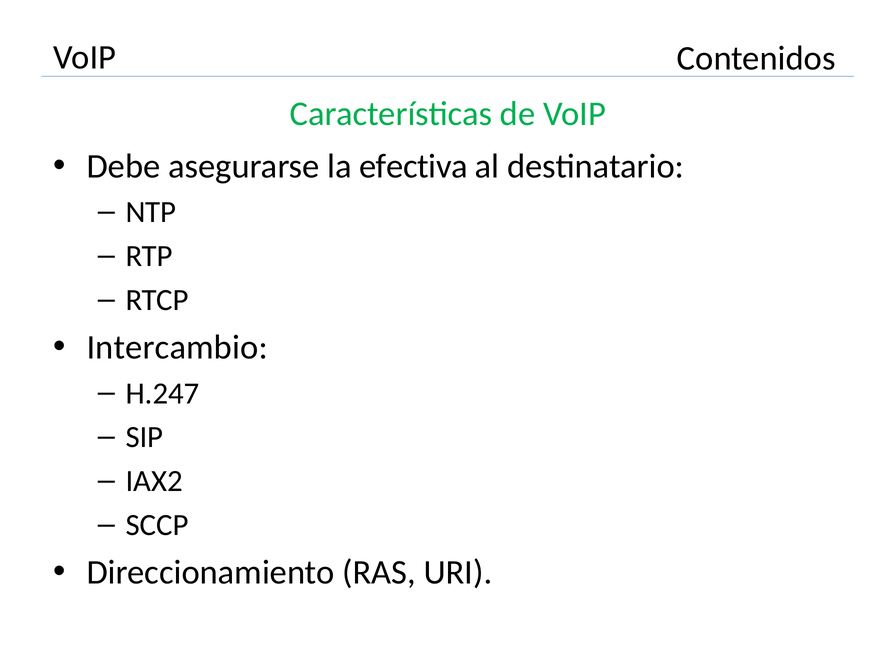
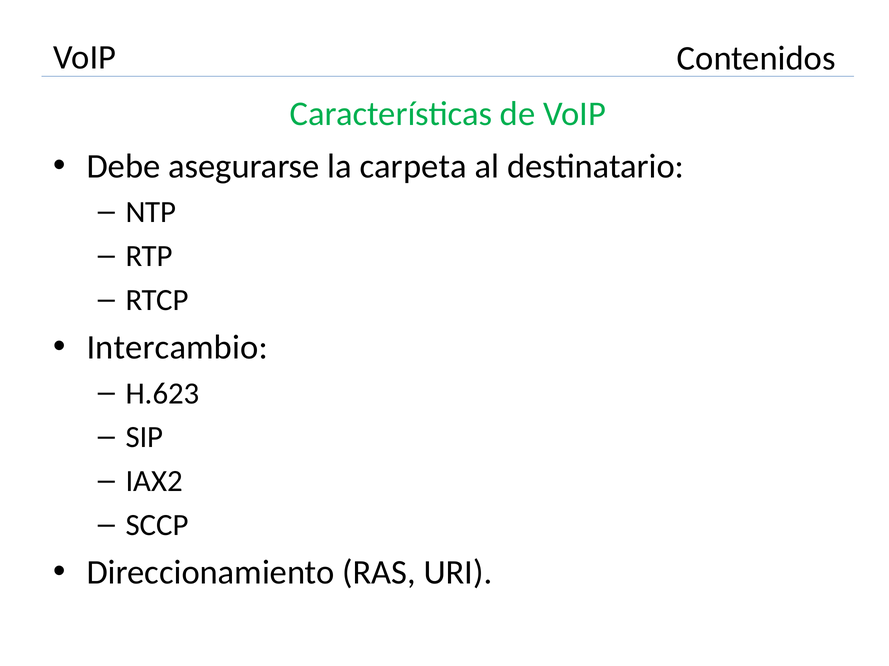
efectiva: efectiva -> carpeta (413, 167)
H.247: H.247 -> H.623 (162, 394)
